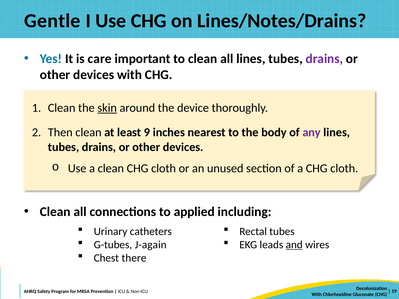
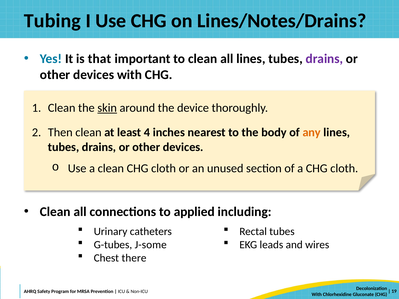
Gentle: Gentle -> Tubing (52, 21)
care: care -> that (100, 59)
9: 9 -> 4 (147, 133)
any colour: purple -> orange (312, 133)
J-again: J-again -> J-some (151, 245)
and underline: present -> none (294, 245)
